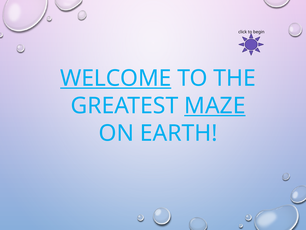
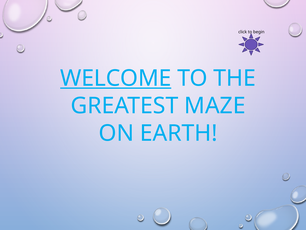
MAZE underline: present -> none (215, 106)
